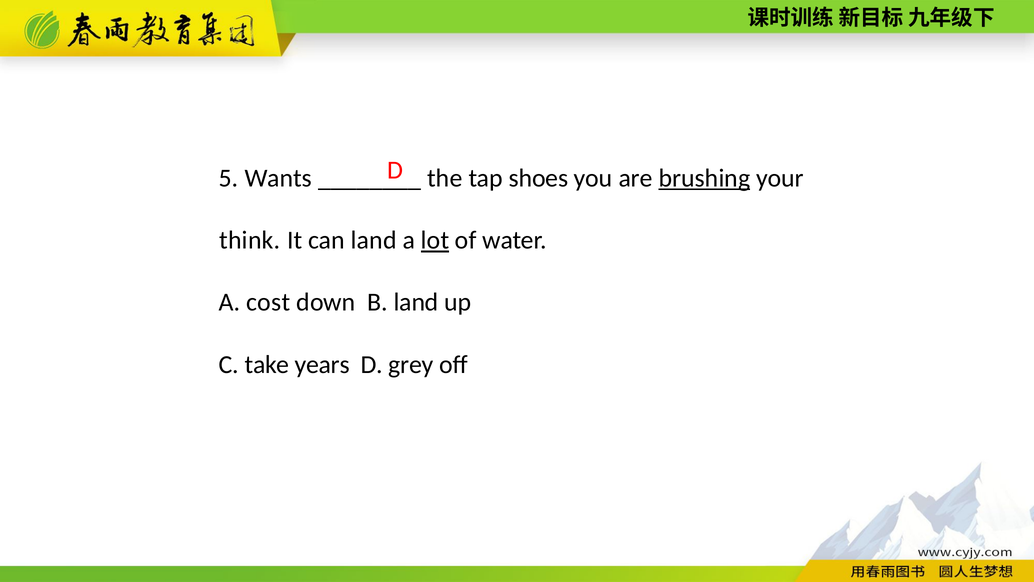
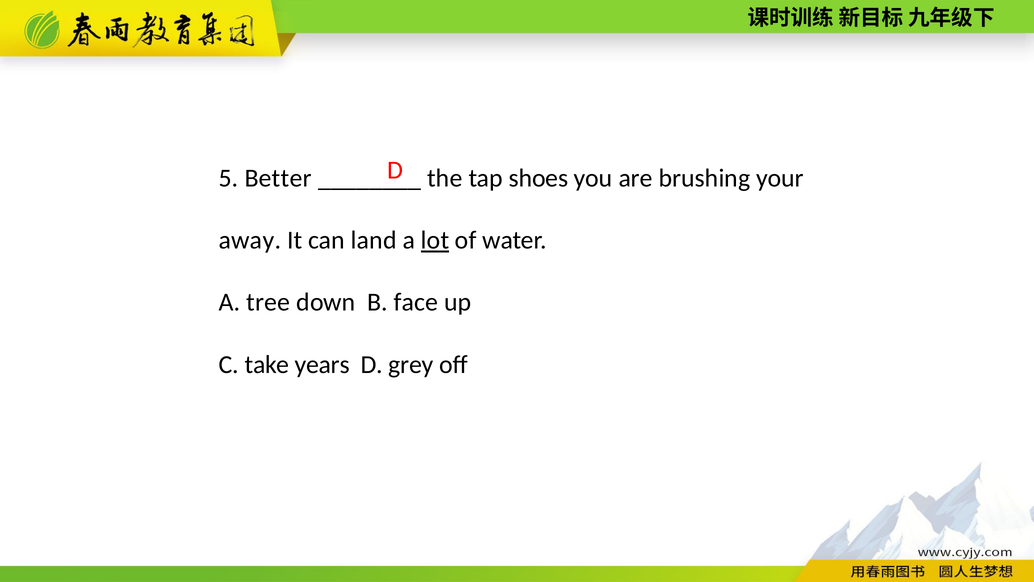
Wants: Wants -> Better (278, 178)
brushing underline: present -> none (704, 178)
think: think -> away (250, 240)
cost: cost -> tree (268, 302)
B land: land -> face (416, 302)
